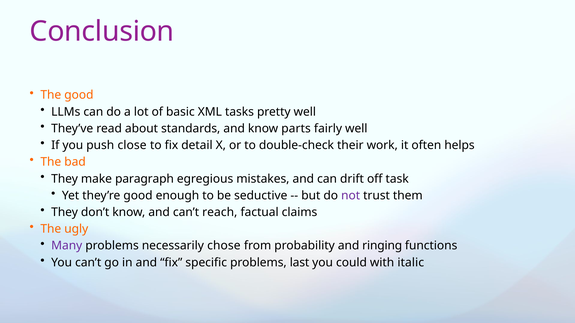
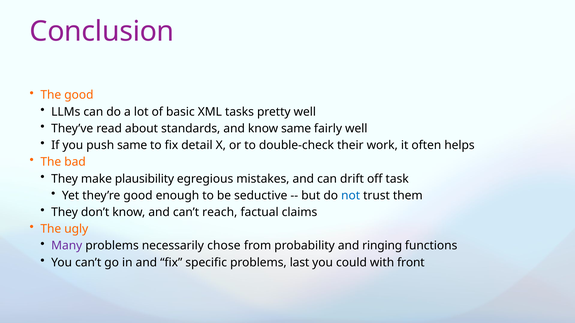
know parts: parts -> same (296, 129)
push close: close -> same (132, 145)
paragraph: paragraph -> plausibility (144, 179)
not colour: purple -> blue (351, 196)
italic: italic -> front (411, 263)
